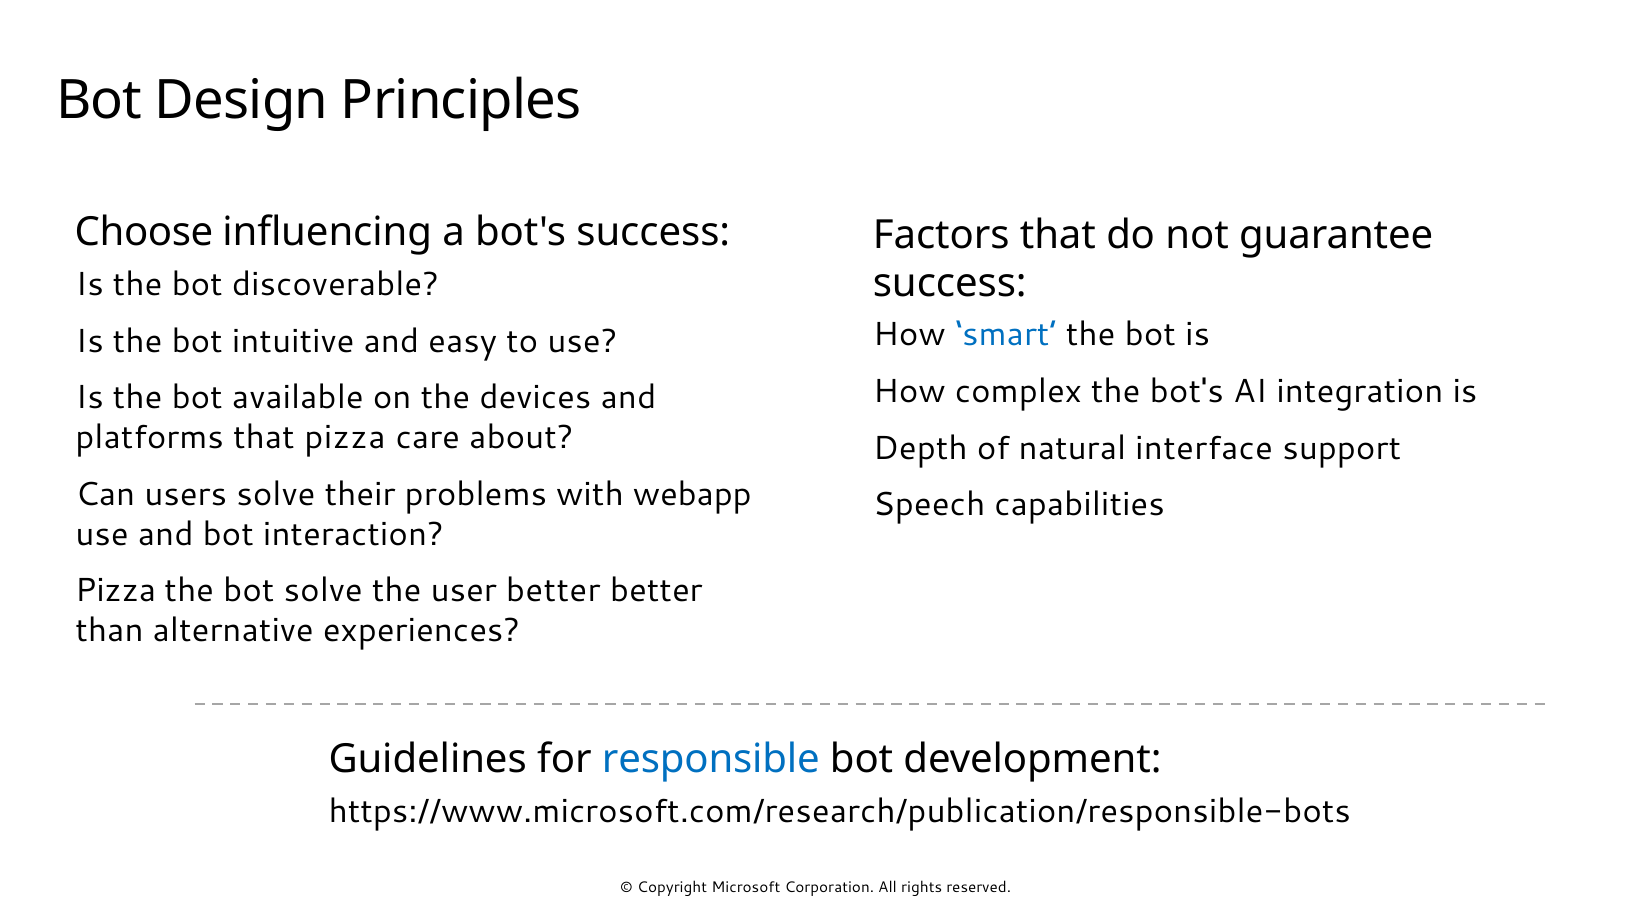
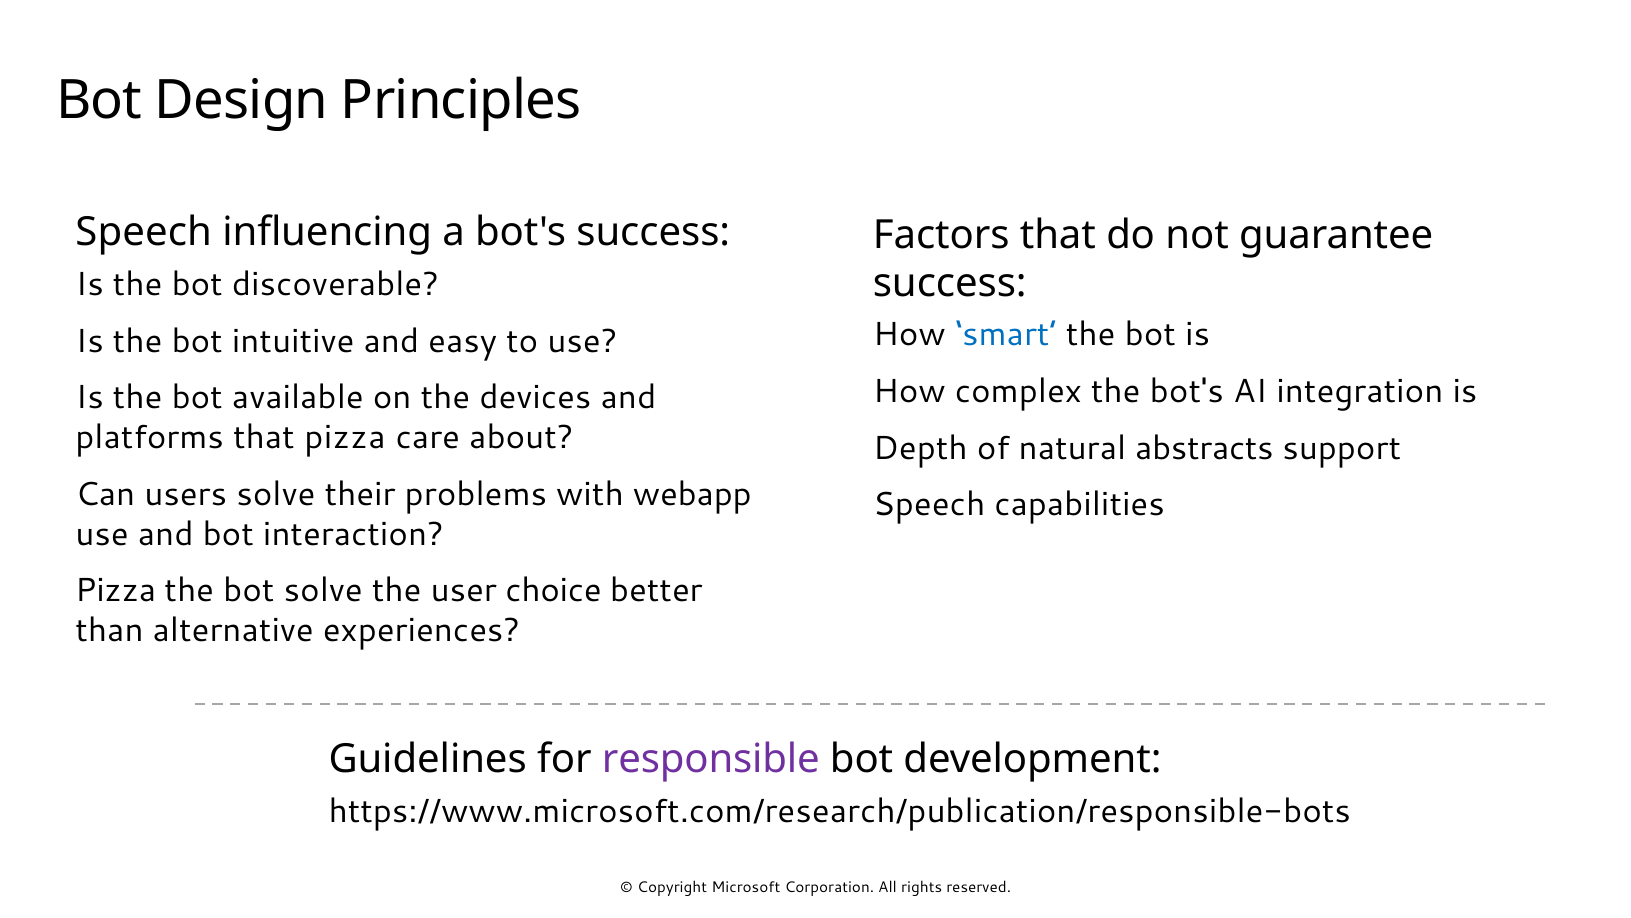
Choose: Choose -> Speech (144, 232)
interface: interface -> abstracts (1204, 448)
user better: better -> choice (554, 590)
responsible colour: blue -> purple (711, 759)
